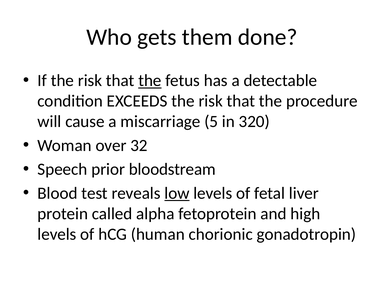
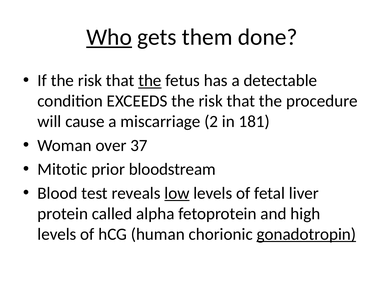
Who underline: none -> present (109, 37)
5: 5 -> 2 (211, 122)
320: 320 -> 181 (254, 122)
32: 32 -> 37 (139, 145)
Speech: Speech -> Mitotic (62, 169)
gonadotropin underline: none -> present (306, 234)
